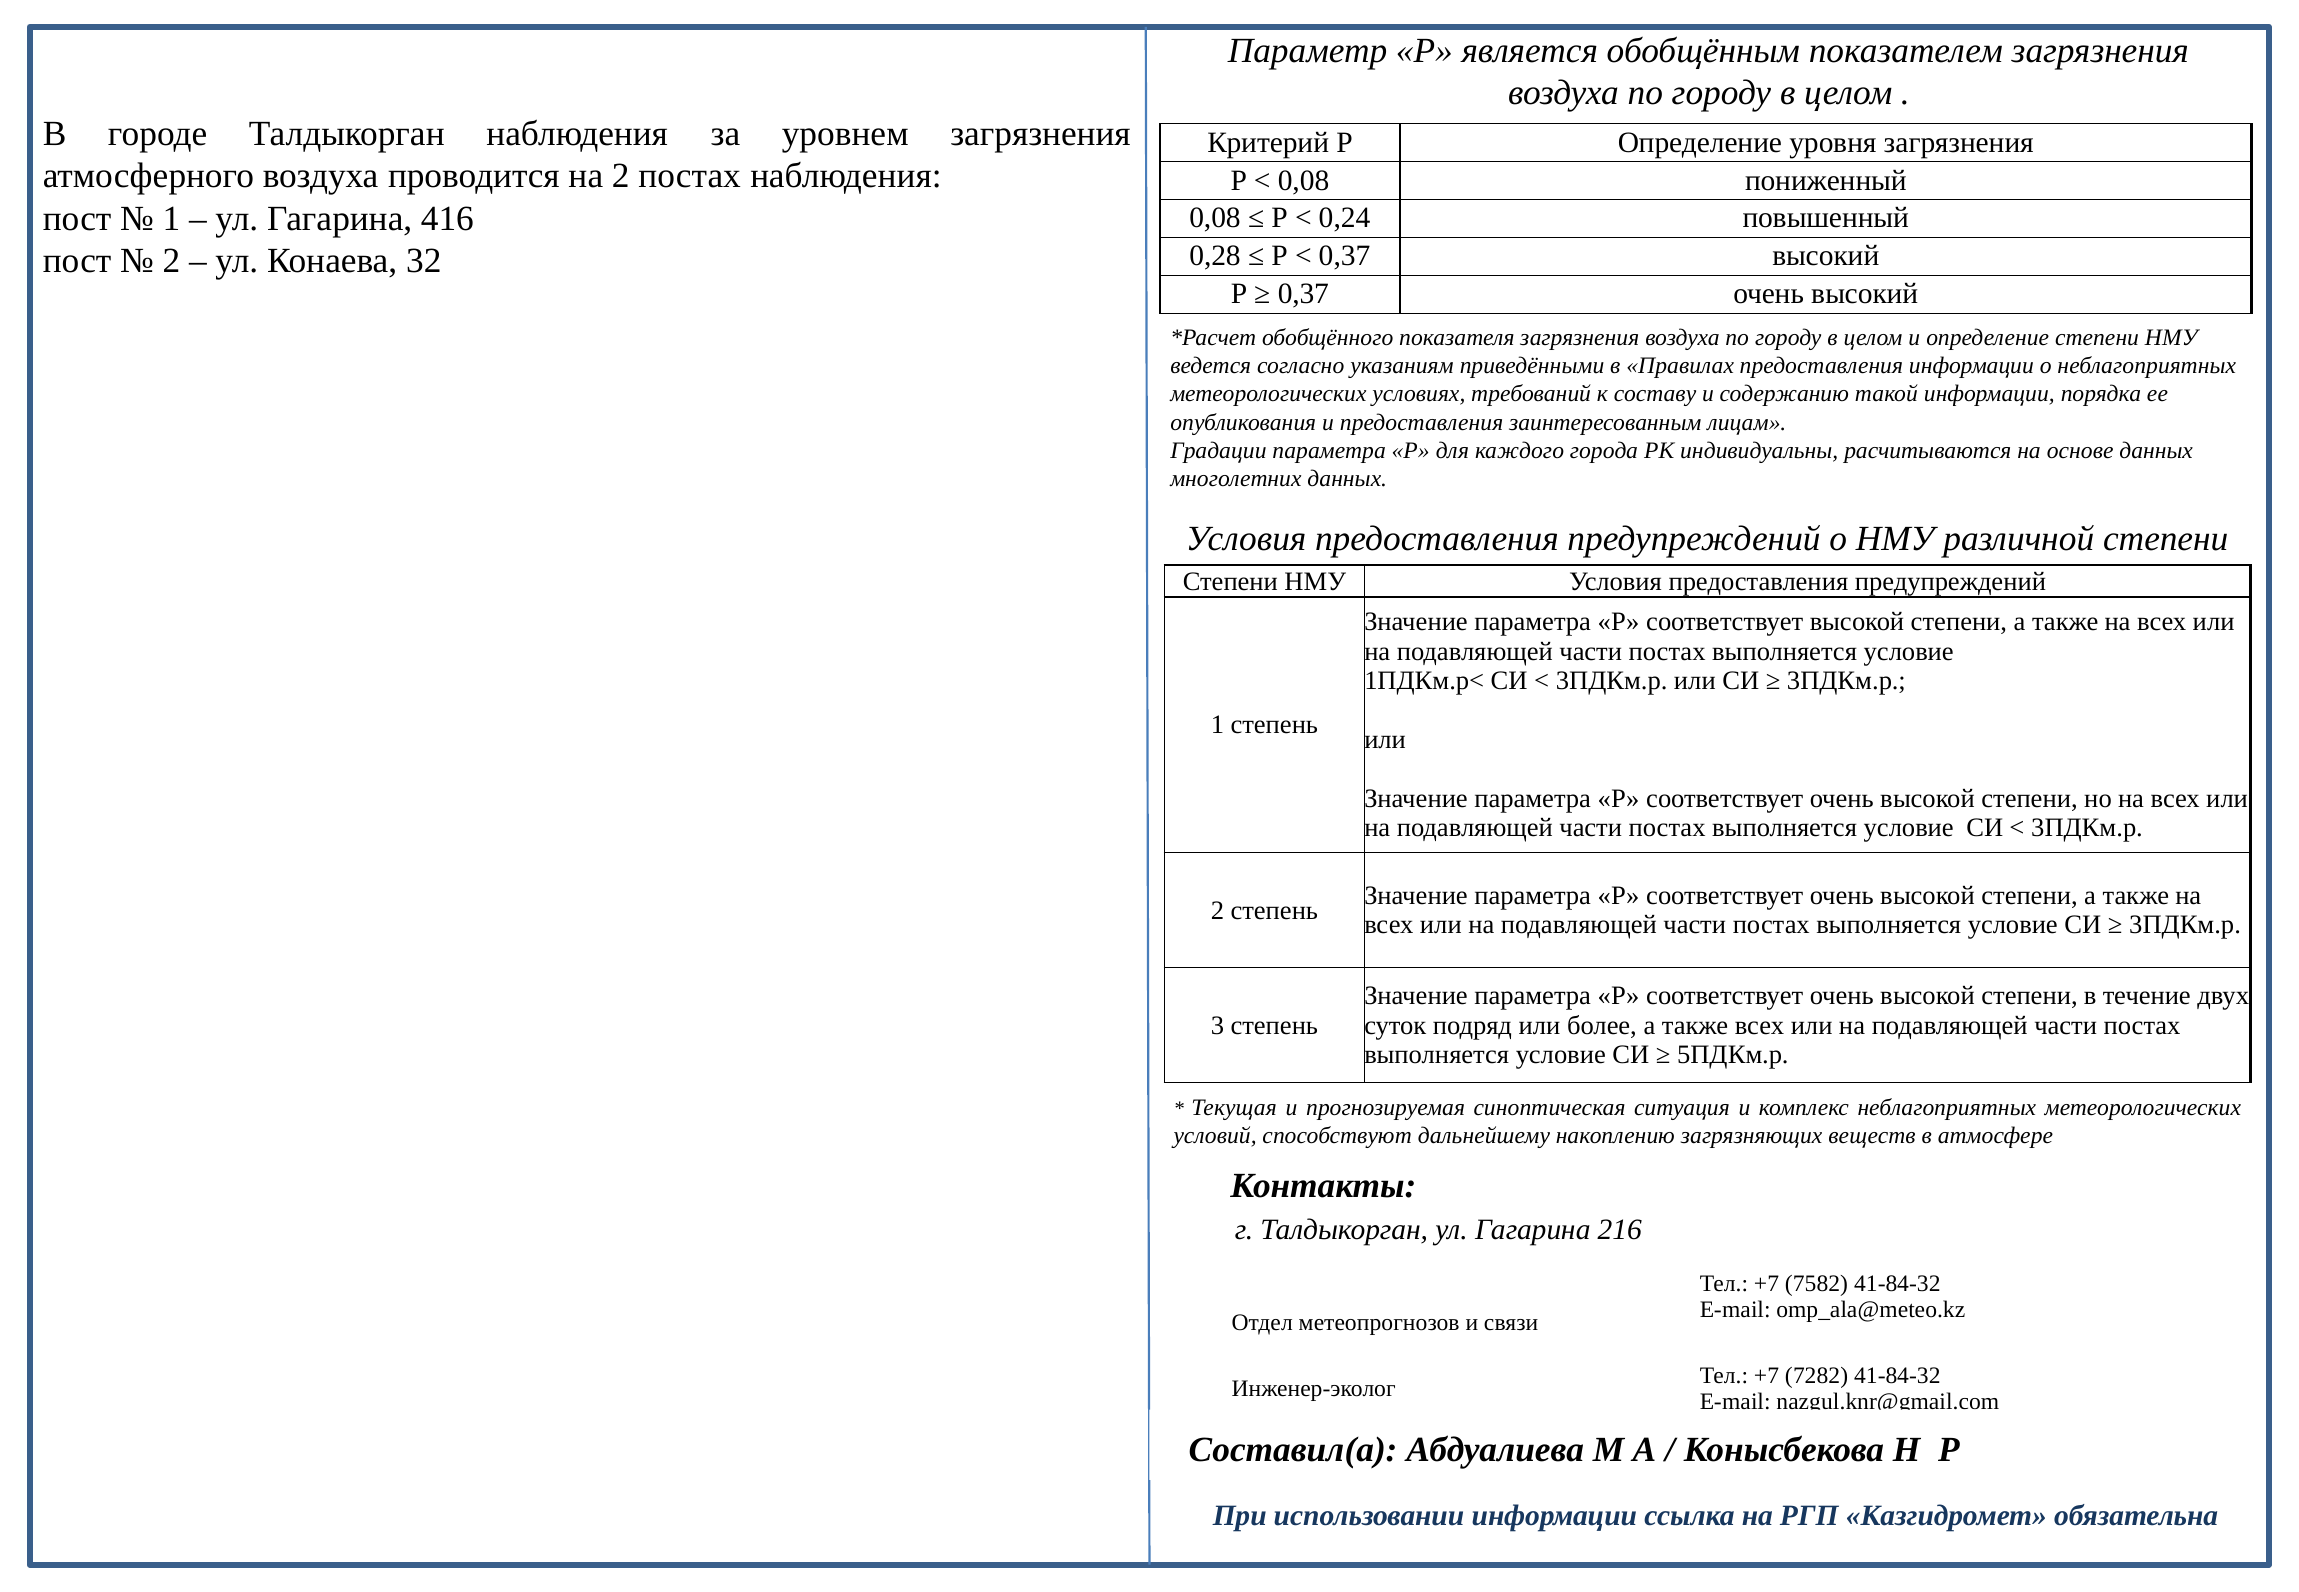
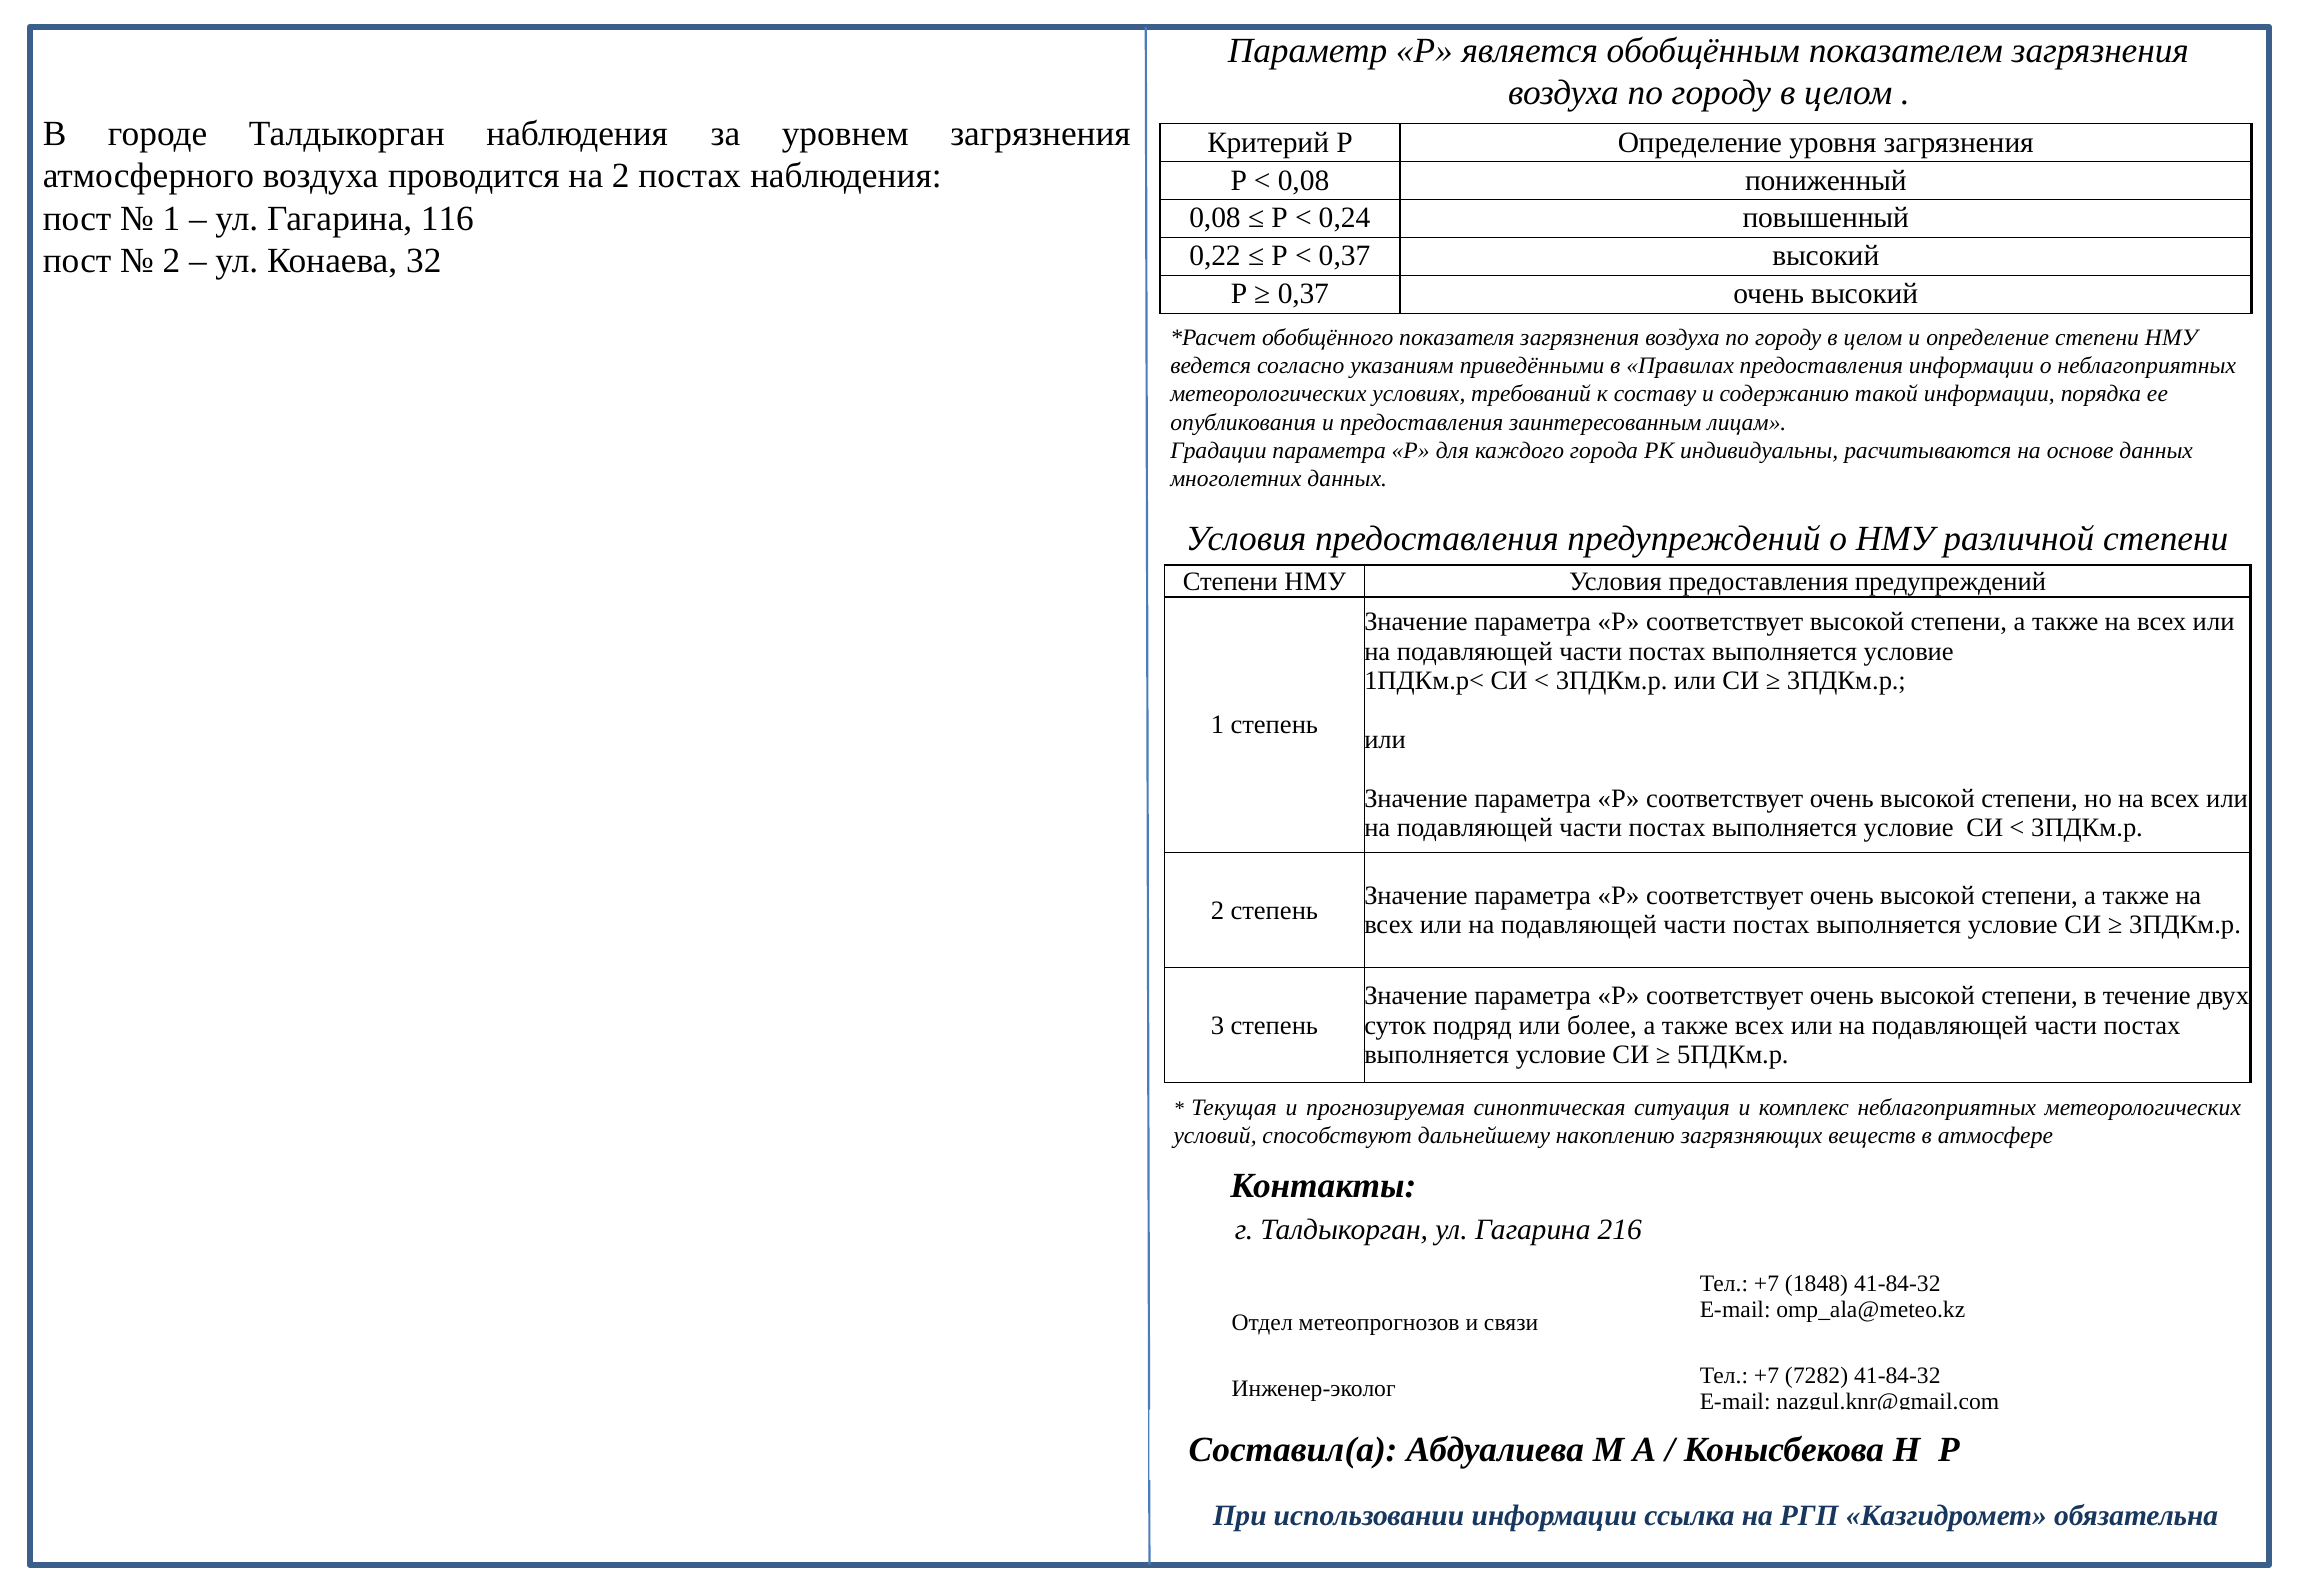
416: 416 -> 116 (447, 218)
0,28: 0,28 -> 0,22 (1215, 256)
7582: 7582 -> 1848 (1816, 1283)
